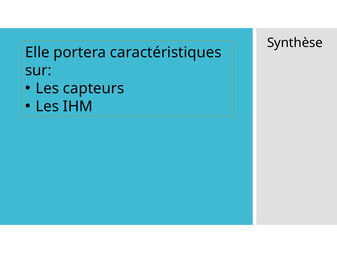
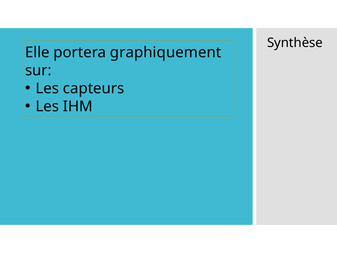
caractéristiques: caractéristiques -> graphiquement (166, 52)
